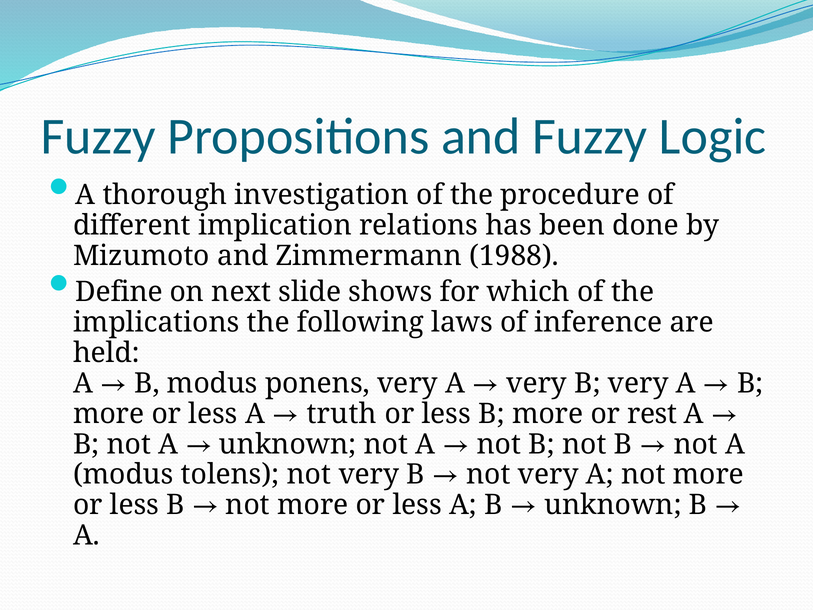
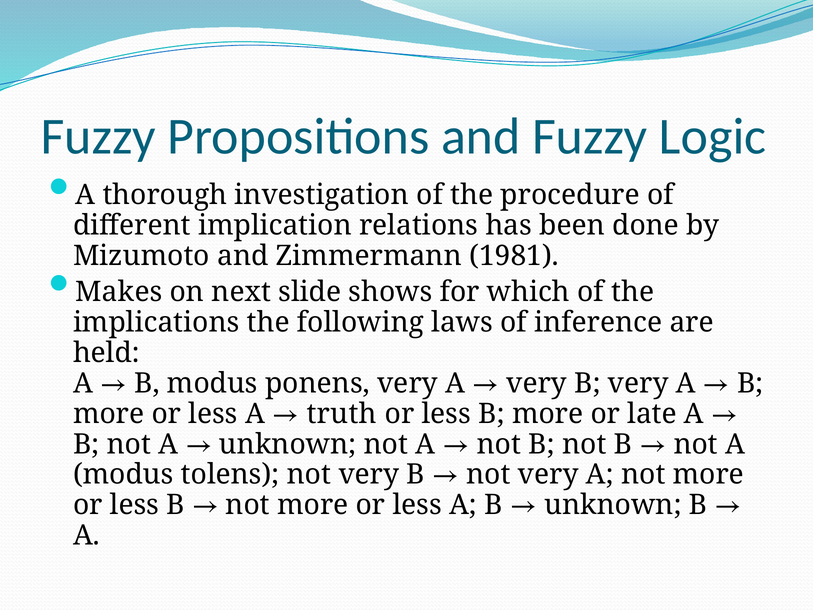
1988: 1988 -> 1981 (514, 256)
Define: Define -> Makes (119, 292)
rest: rest -> late (652, 414)
